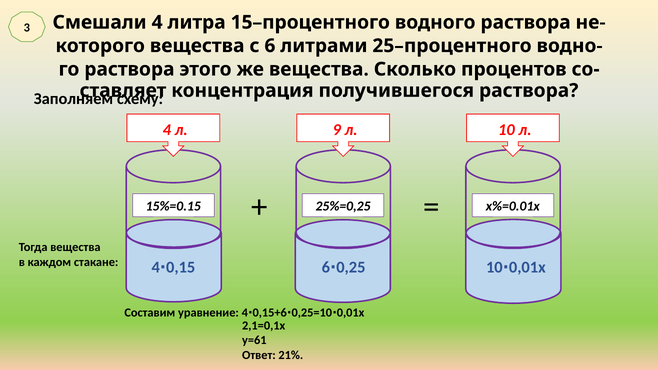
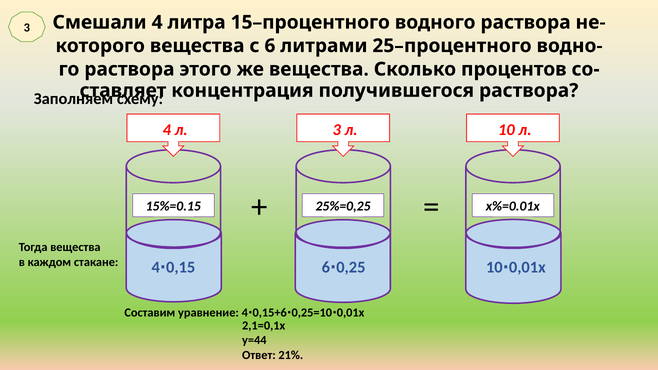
9: 9 -> 3 (337, 130)
у=61: у=61 -> у=44 (254, 340)
